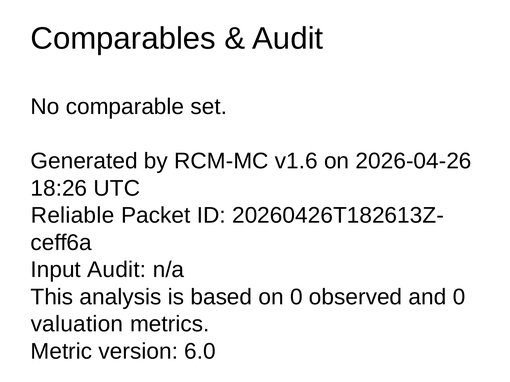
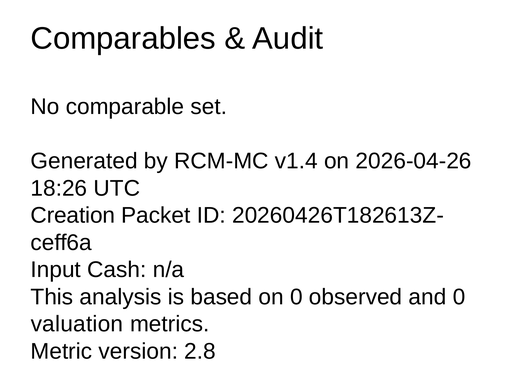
v1.6: v1.6 -> v1.4 (296, 161)
Reliable: Reliable -> Creation (73, 216)
Input Audit: Audit -> Cash (117, 270)
6.0: 6.0 -> 2.8 (200, 352)
